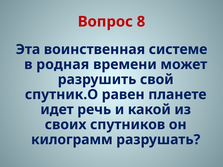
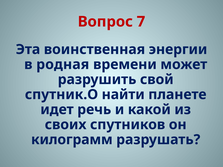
8: 8 -> 7 (141, 22)
системе: системе -> энергии (178, 49)
равен: равен -> найти (123, 95)
